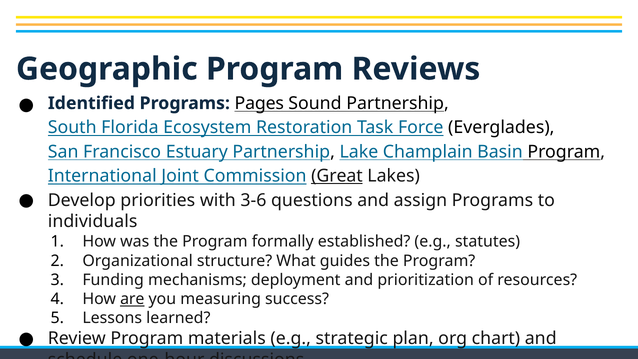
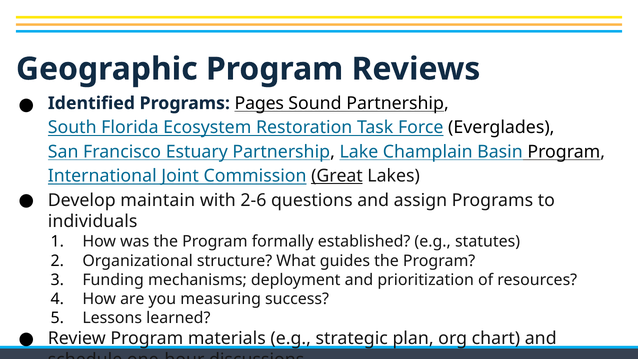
priorities: priorities -> maintain (158, 200)
3-6: 3-6 -> 2-6 (253, 200)
are underline: present -> none (132, 299)
